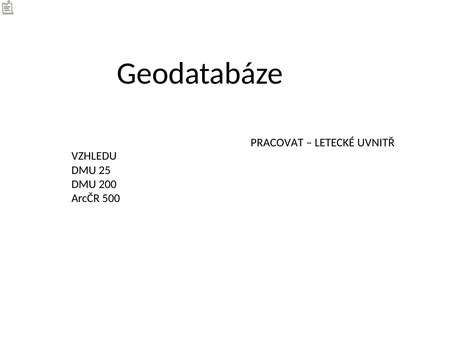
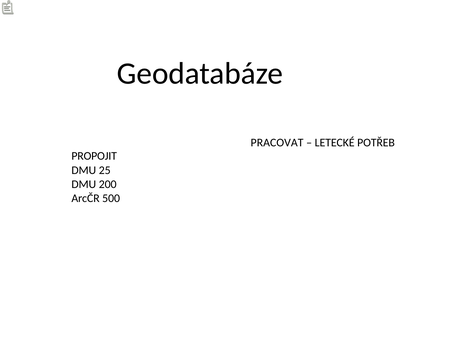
UVNITŘ: UVNITŘ -> POTŘEB (376, 143)
VZHLEDU: VZHLEDU -> PROPOJIT (94, 156)
